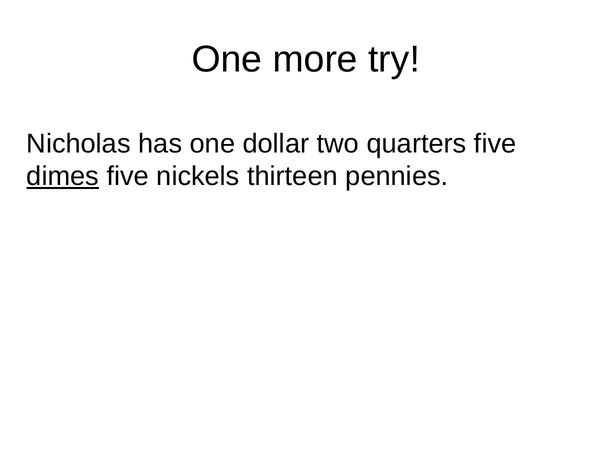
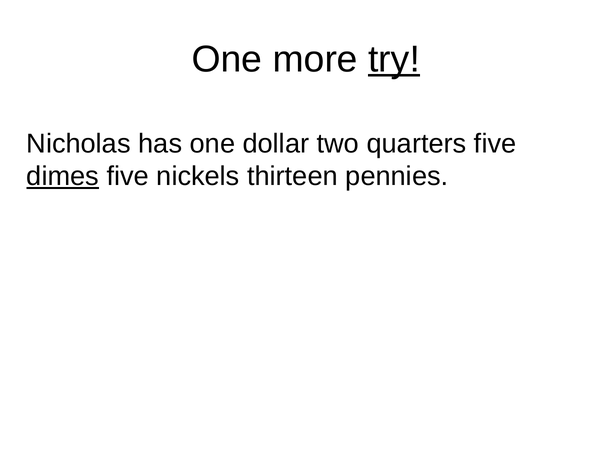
try underline: none -> present (394, 59)
